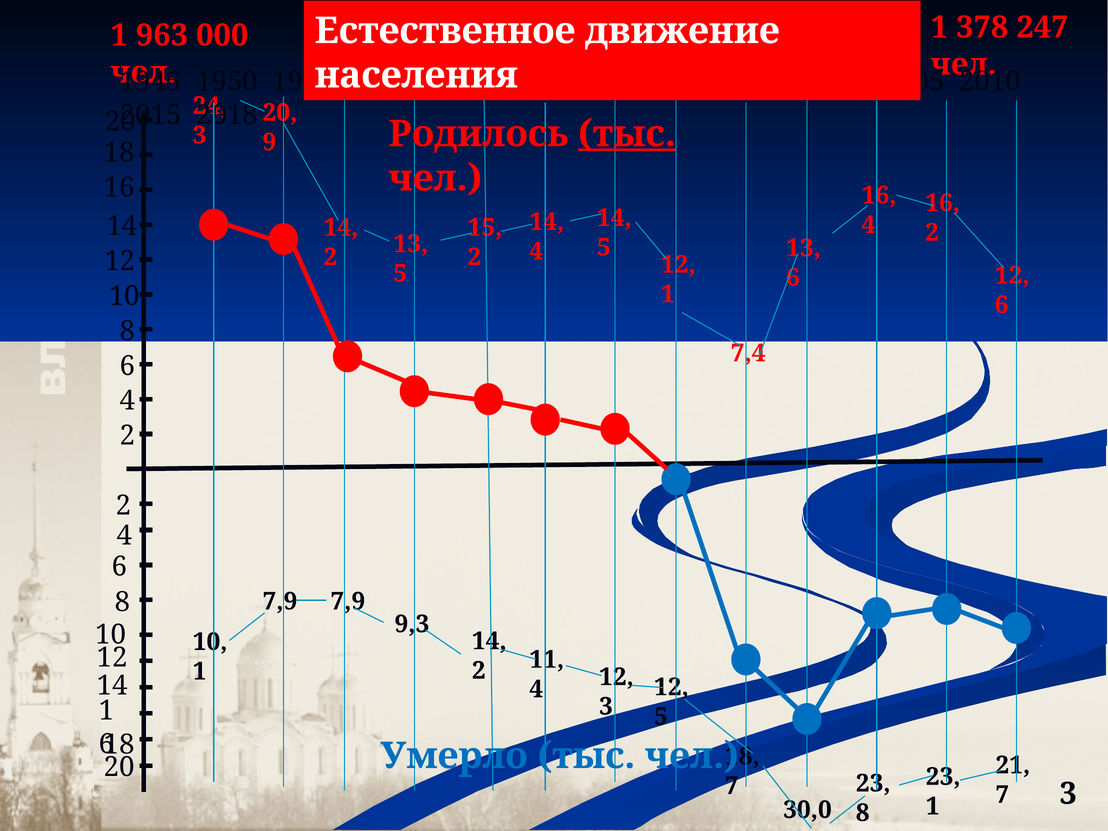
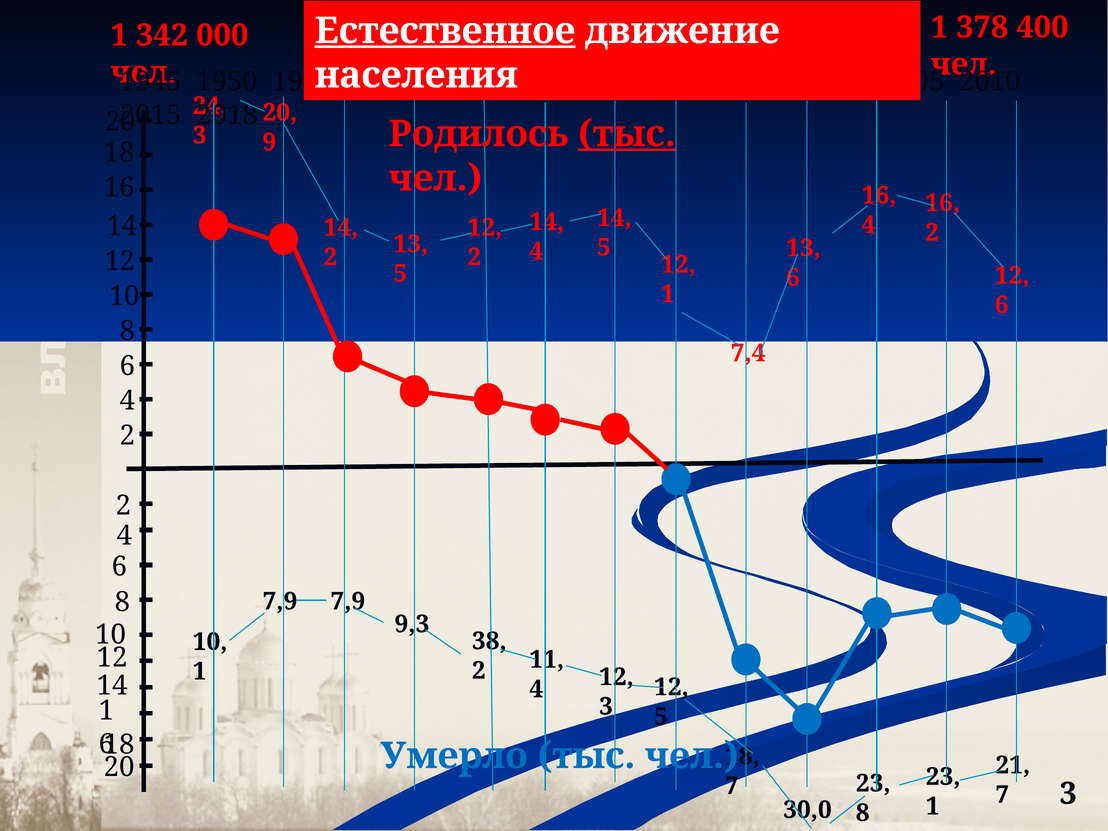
247: 247 -> 400 (1042, 27)
Естественное underline: none -> present (445, 31)
963: 963 -> 342 (162, 35)
15: 15 -> 12 (485, 228)
14: 14 -> 38 (489, 641)
